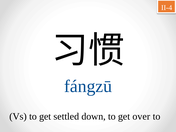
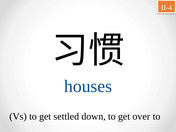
fángzū: fángzū -> houses (88, 86)
